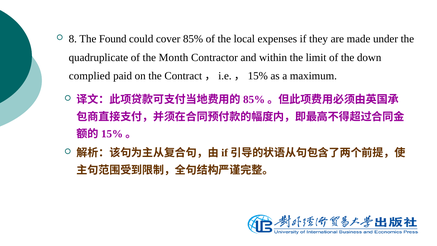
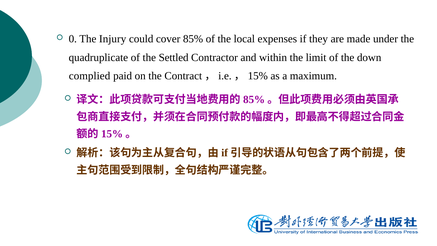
8: 8 -> 0 (73, 39)
Found: Found -> Injury (113, 39)
Month: Month -> Settled (174, 57)
